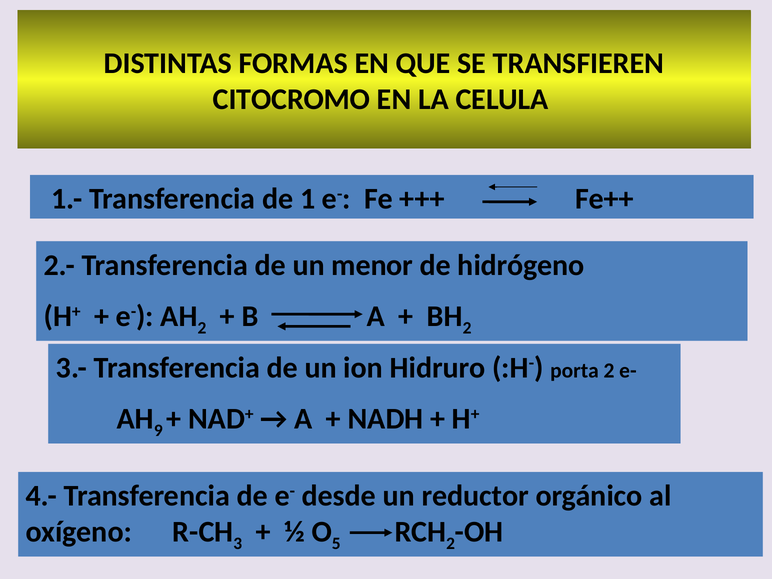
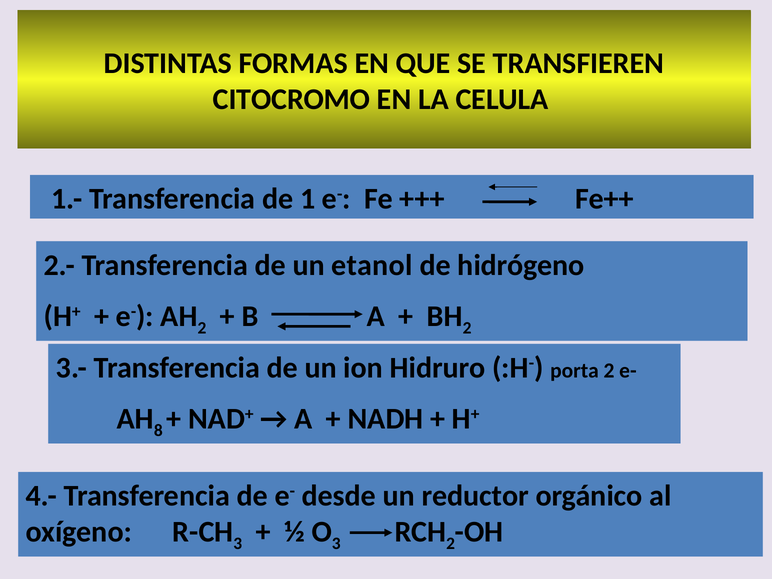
menor: menor -> etanol (372, 265)
9: 9 -> 8 (158, 430)
5: 5 -> 3 (336, 544)
